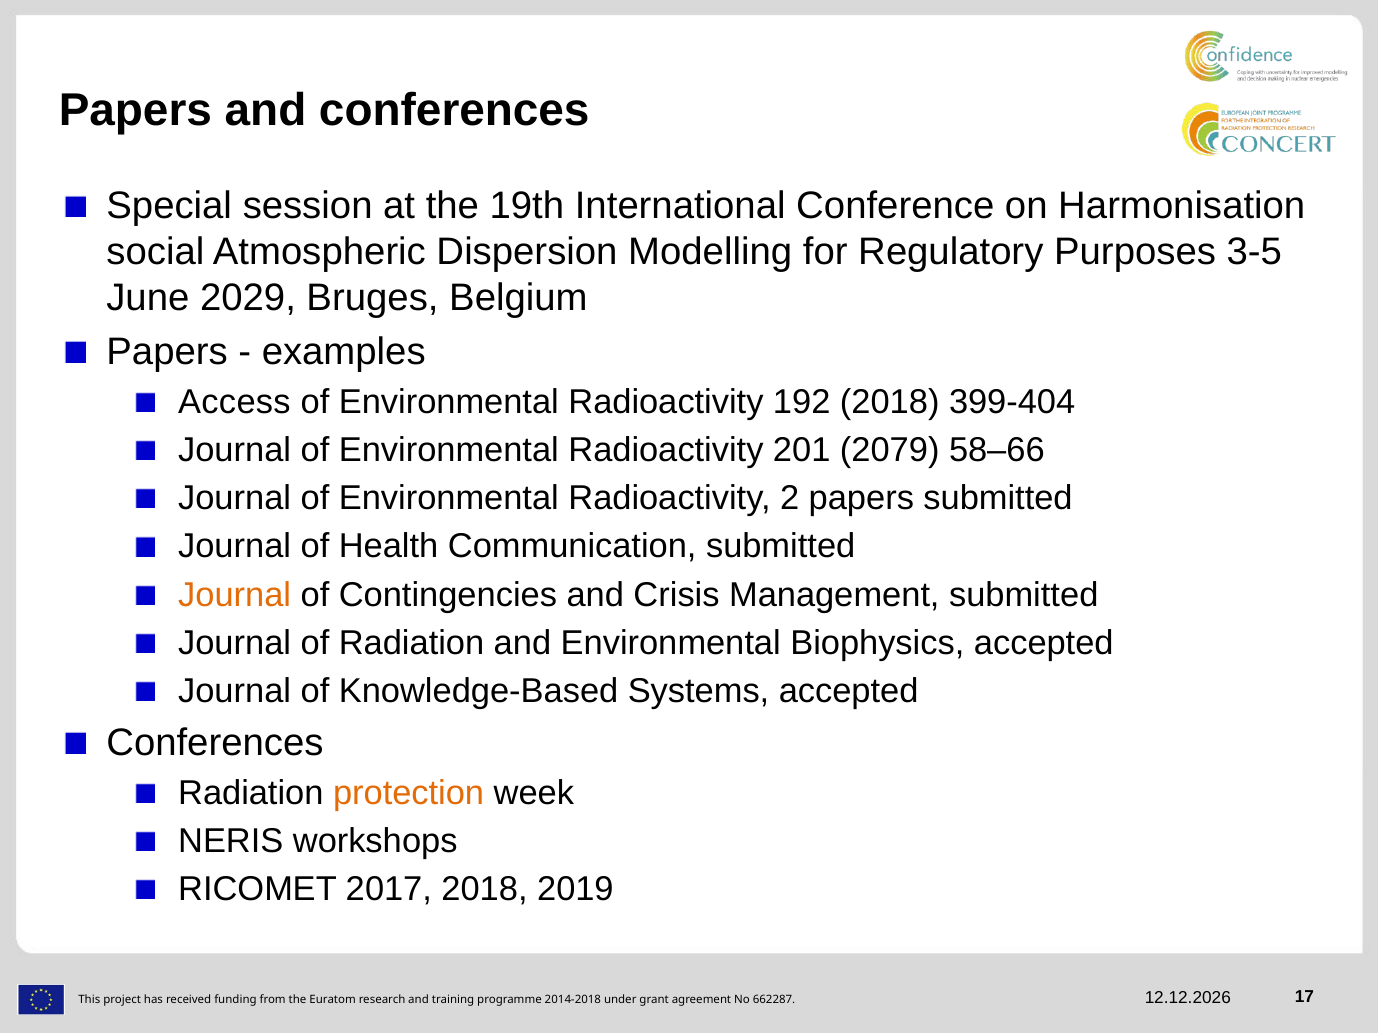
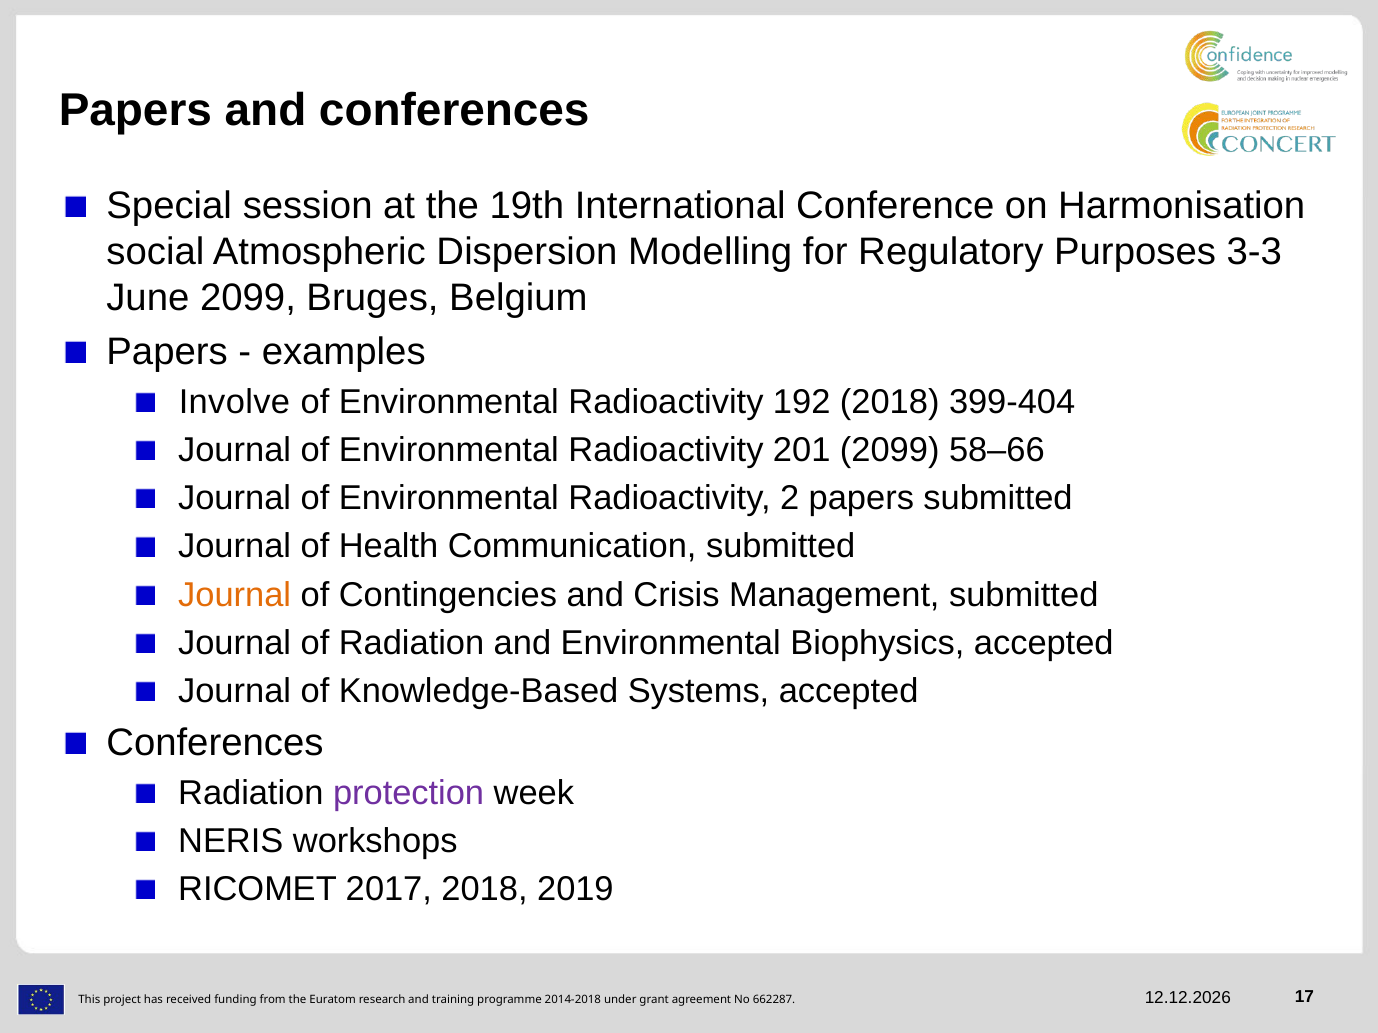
3-5: 3-5 -> 3-3 (1254, 252)
June 2029: 2029 -> 2099 (248, 298)
Access: Access -> Involve (234, 402)
201 2079: 2079 -> 2099 (890, 450)
protection colour: orange -> purple (409, 793)
